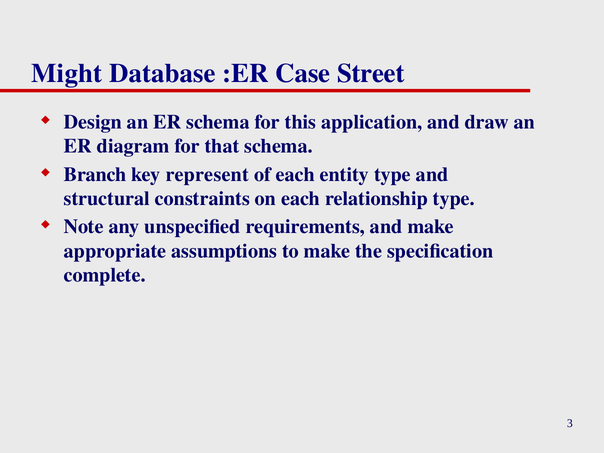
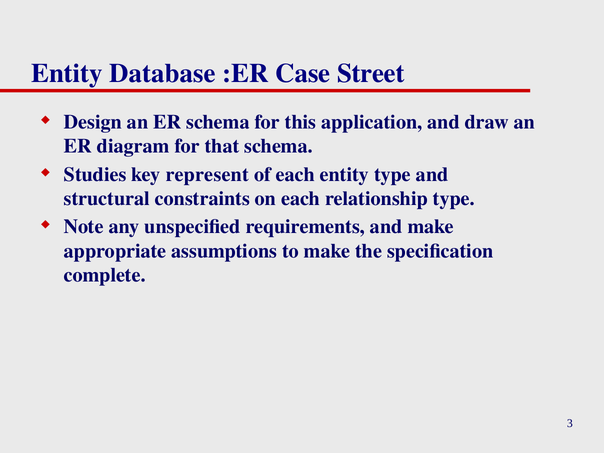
Might: Might -> Entity (67, 73)
Branch: Branch -> Studies (95, 174)
